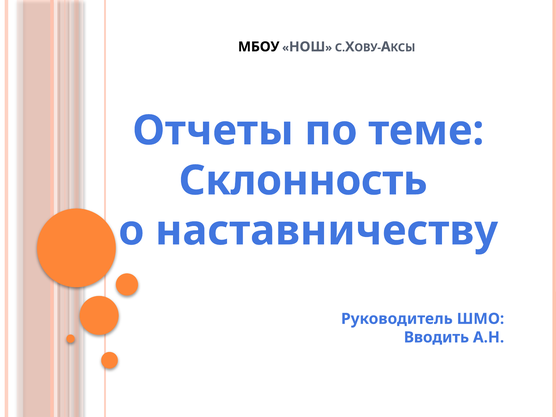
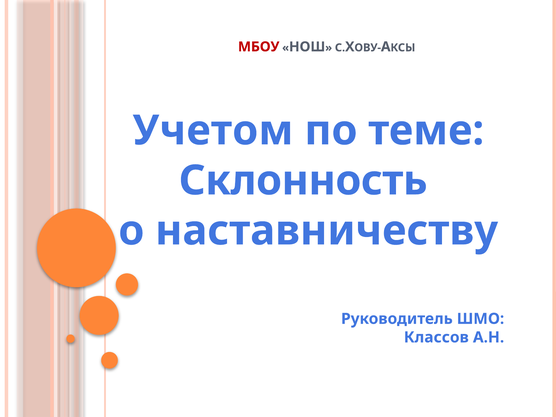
МБОУ colour: black -> red (259, 47)
Отчеты: Отчеты -> Учетом (213, 131)
Вводить: Вводить -> Классов (436, 337)
